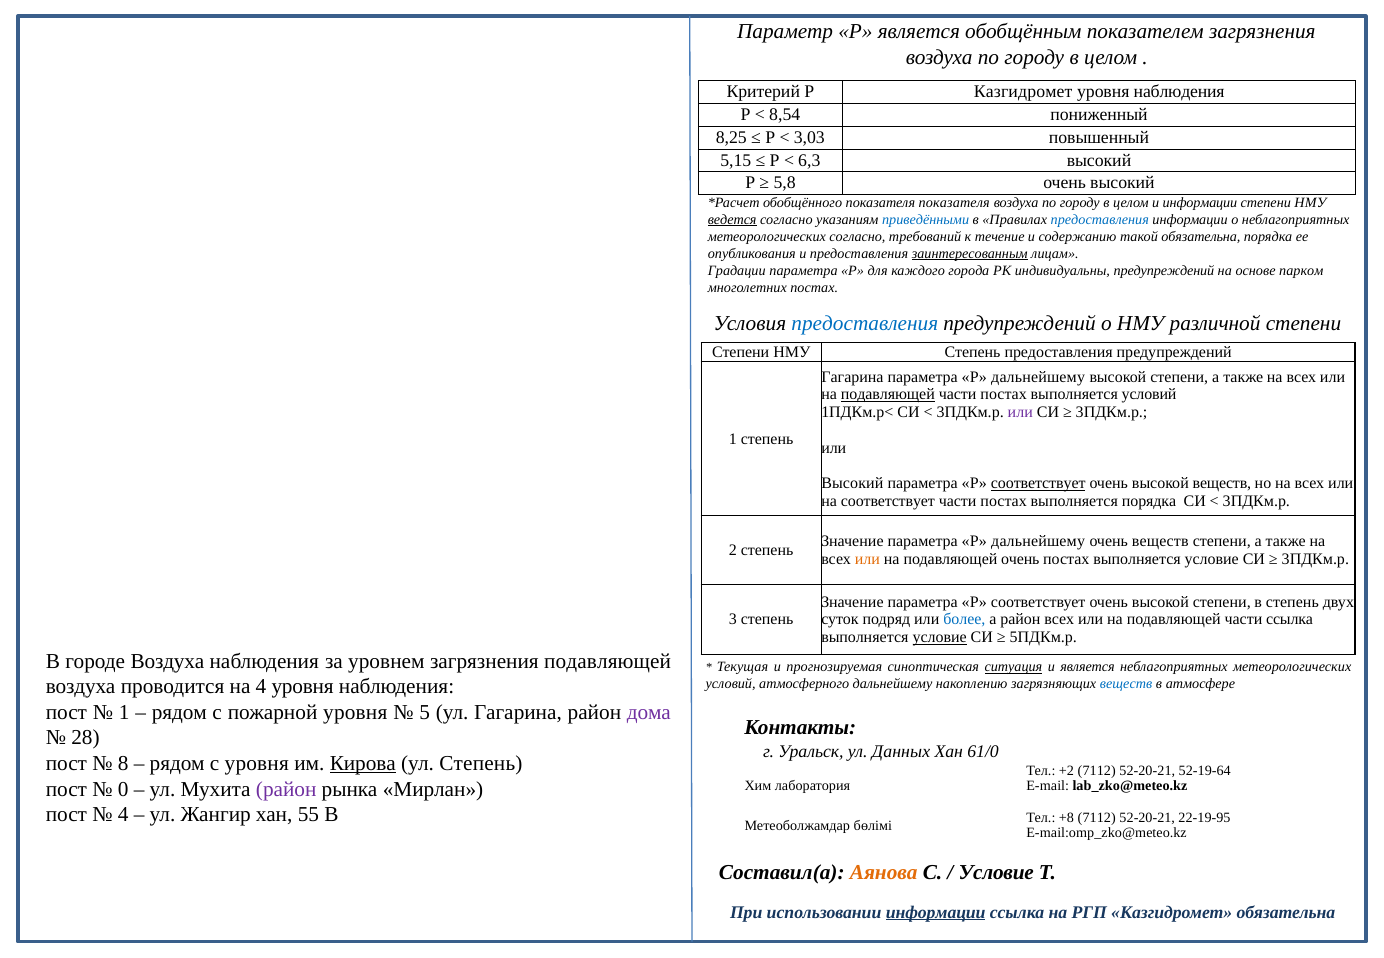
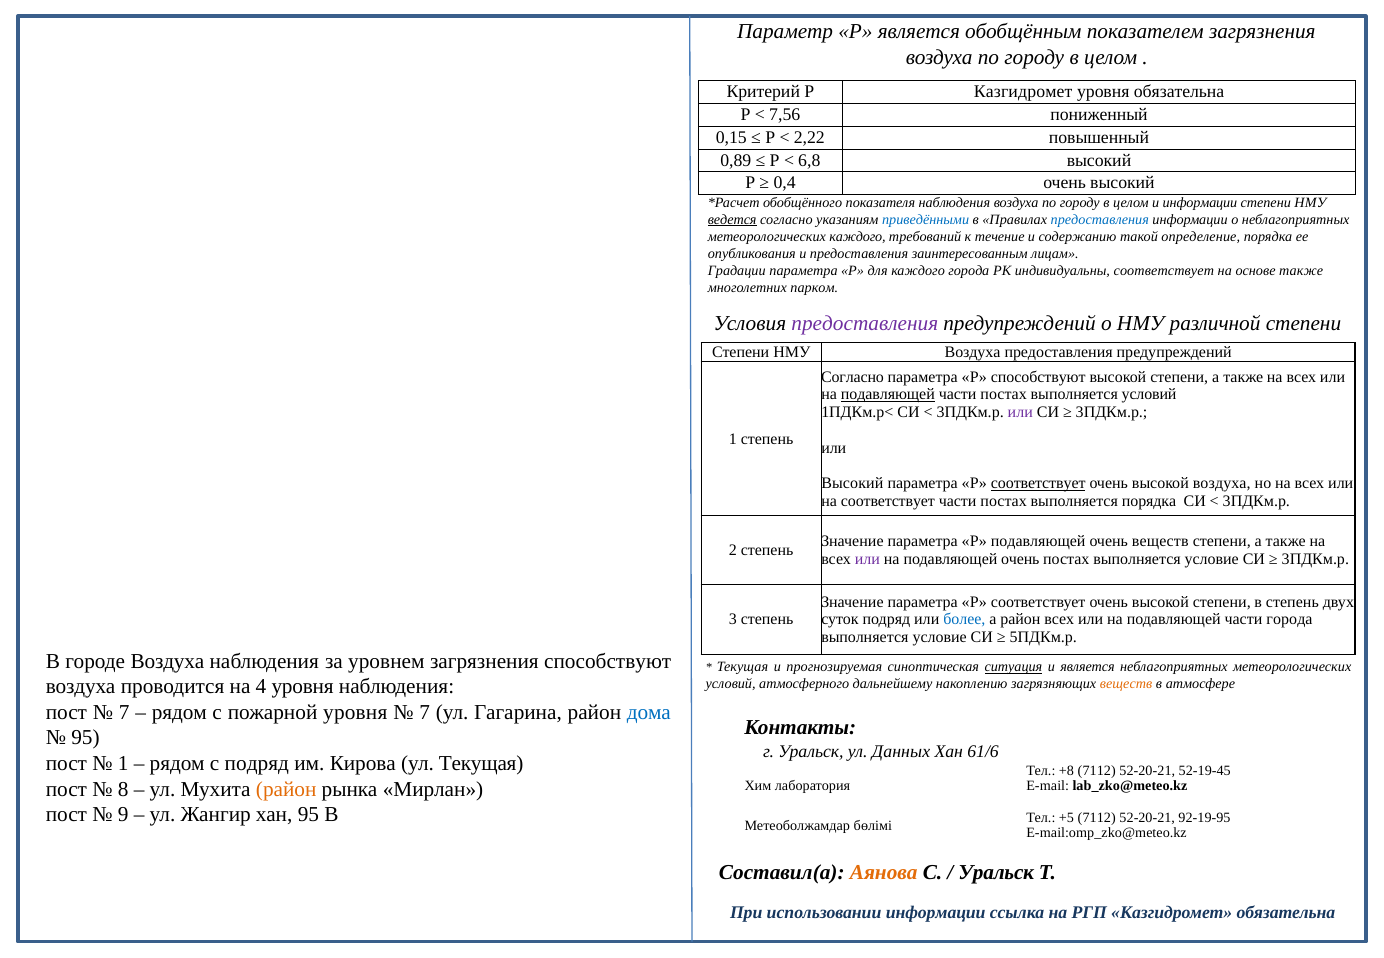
наблюдения: наблюдения -> обязательна (1179, 92)
8,54: 8,54 -> 7,56 (785, 115)
8,25: 8,25 -> 0,15 (731, 137)
3,03: 3,03 -> 2,22 (809, 137)
5,15: 5,15 -> 0,89 (736, 160)
6,3: 6,3 -> 6,8 (809, 160)
5,8: 5,8 -> 0,4 (785, 183)
показателя показателя: показателя -> наблюдения (954, 203)
метеорологических согласно: согласно -> каждого (858, 237)
такой обязательна: обязательна -> определение (1201, 237)
заинтересованным underline: present -> none (970, 254)
индивидуальны предупреждений: предупреждений -> соответствует (1164, 271)
основе парком: парком -> также (1301, 271)
многолетних постах: постах -> парком (814, 288)
предоставления colour: blue -> purple (865, 324)
НМУ Степень: Степень -> Воздуха (973, 352)
Гагарина: Гагарина -> Согласно (853, 377)
дальнейшему: дальнейшему -> способствуют (1038, 377)
высокой веществ: веществ -> воздуха (1222, 483)
Значение параметра Р дальнейшему: дальнейшему -> подавляющей (1038, 542)
или colour: orange -> purple (867, 559)
части ссылка: ссылка -> города (1289, 620)
условие underline: present -> none (940, 637)
загрязнения подавляющей: подавляющей -> способствуют (608, 661)
веществ colour: blue -> orange (1126, 684)
1: 1 -> 7 (124, 713)
5: 5 -> 7 (425, 713)
дома colour: purple -> blue (649, 713)
28: 28 -> 95 (85, 738)
61/0: 61/0 -> 61/6 (983, 751)
8: 8 -> 1 (123, 764)
с уровня: уровня -> подряд (257, 764)
Кирова underline: present -> none (363, 764)
ул Степень: Степень -> Текущая (481, 764)
+2: +2 -> +8 (1067, 771)
52-19-64: 52-19-64 -> 52-19-45 (1205, 771)
0: 0 -> 8 (123, 789)
район colour: purple -> orange (286, 789)
4: 4 -> 9 (123, 815)
хан 55: 55 -> 95 (308, 815)
+8: +8 -> +5 (1067, 818)
22-19-95: 22-19-95 -> 92-19-95 (1205, 818)
Условие: Условие -> Уральск (996, 873)
информации underline: present -> none (936, 912)
